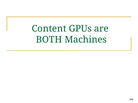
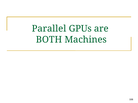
Content: Content -> Parallel (49, 29)
